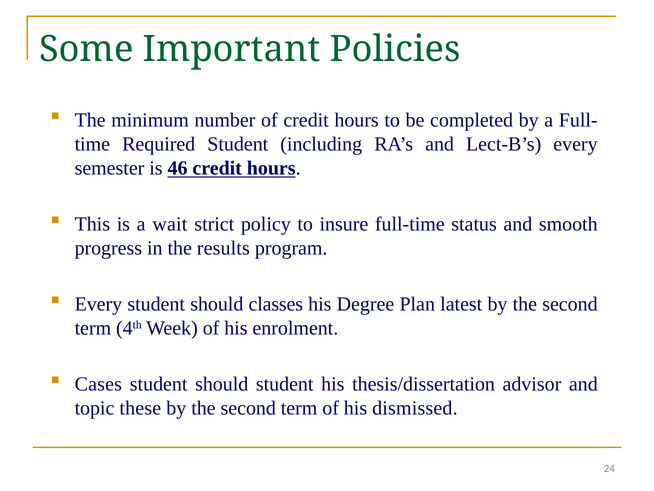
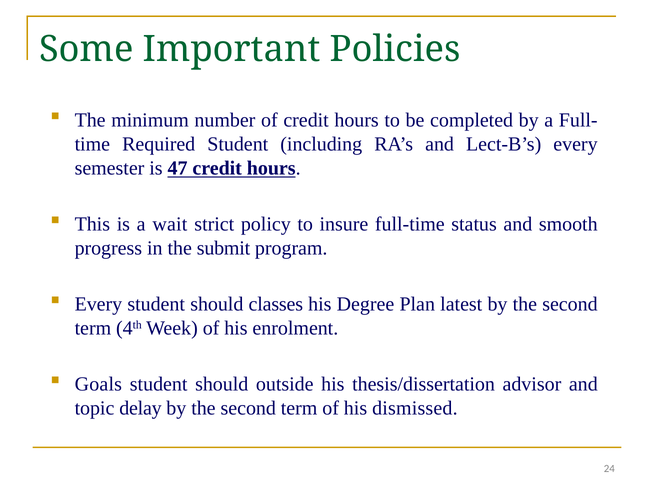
46: 46 -> 47 (178, 168)
results: results -> submit (224, 248)
Cases: Cases -> Goals (98, 384)
should student: student -> outside (285, 384)
these: these -> delay (140, 408)
